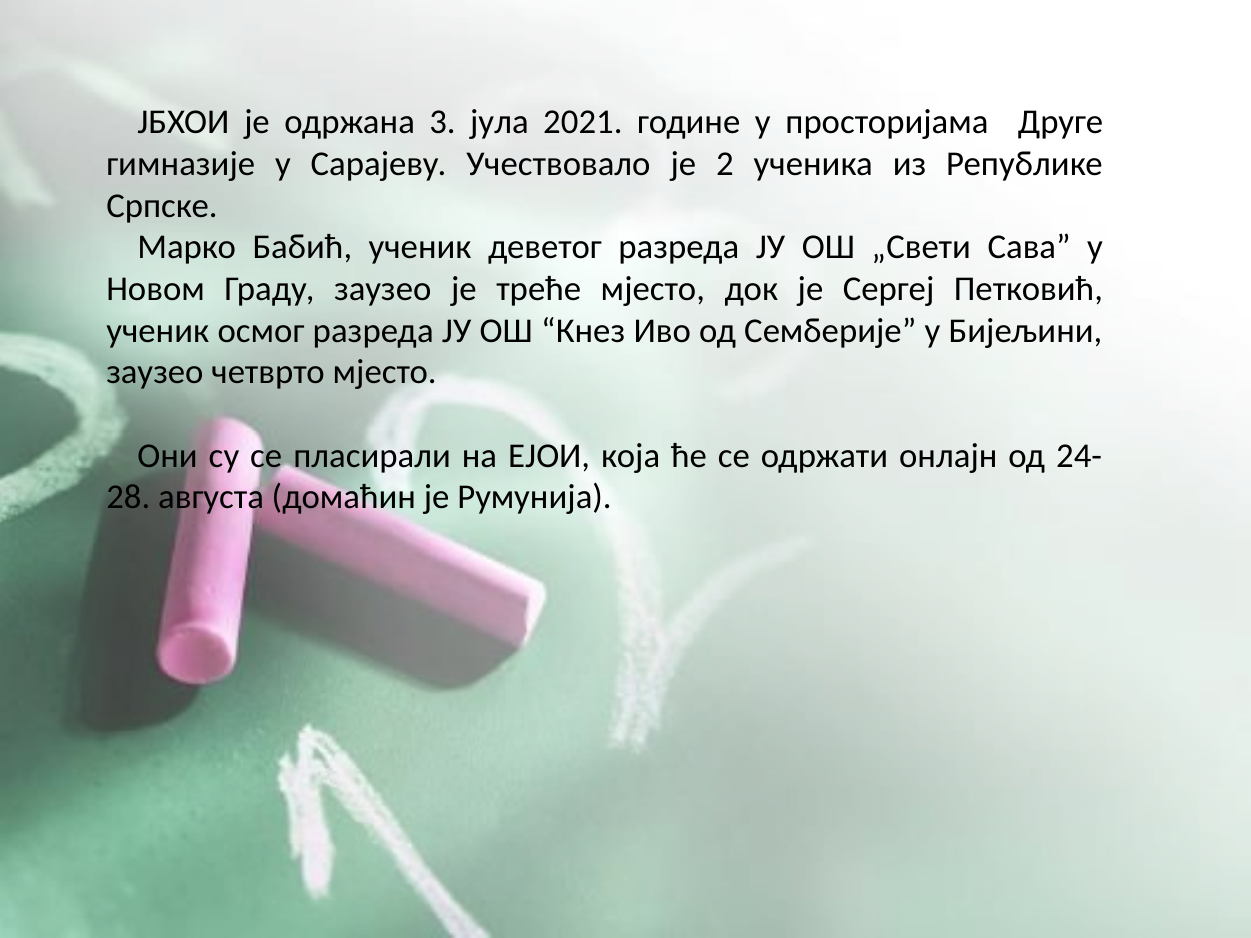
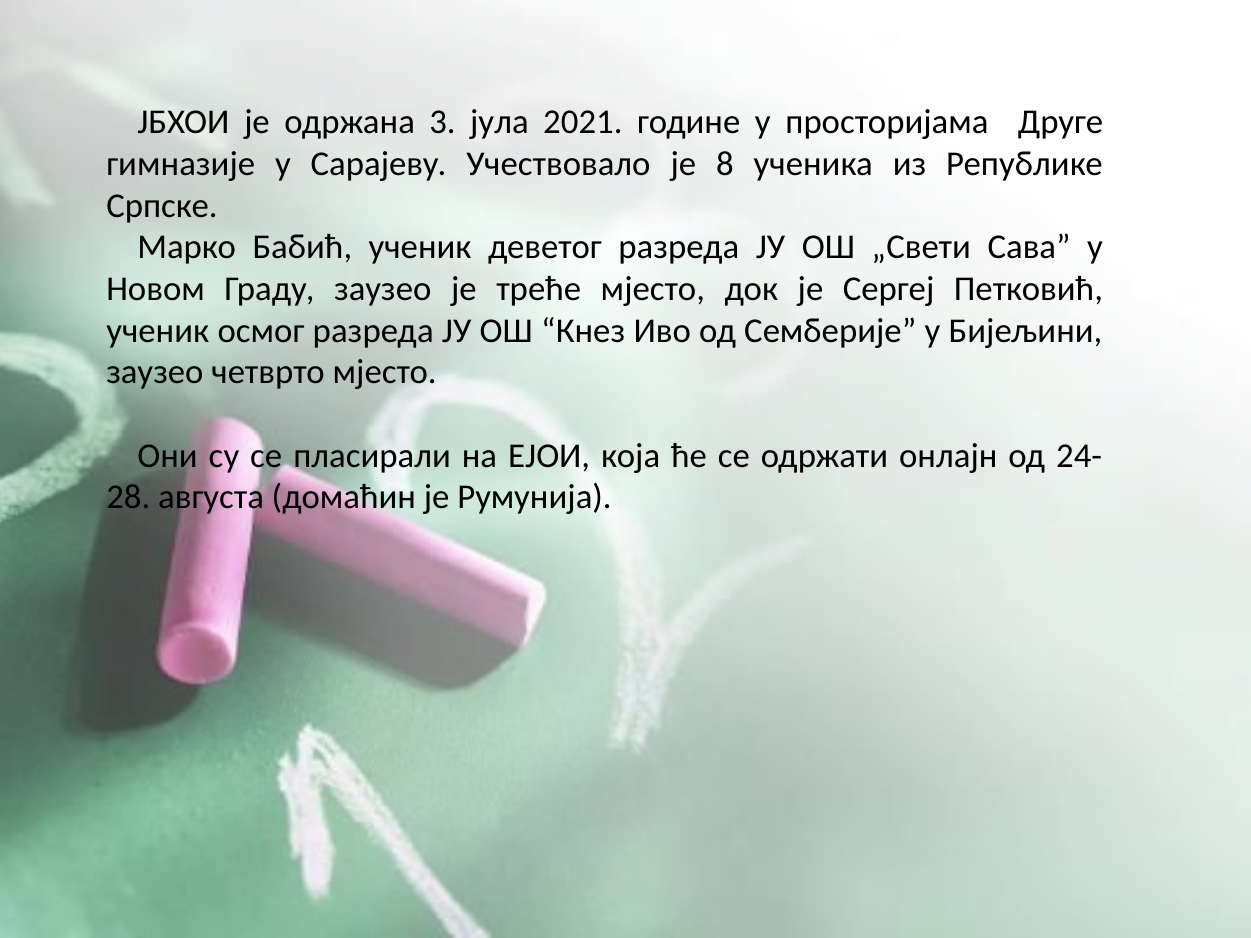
2: 2 -> 8 (725, 164)
